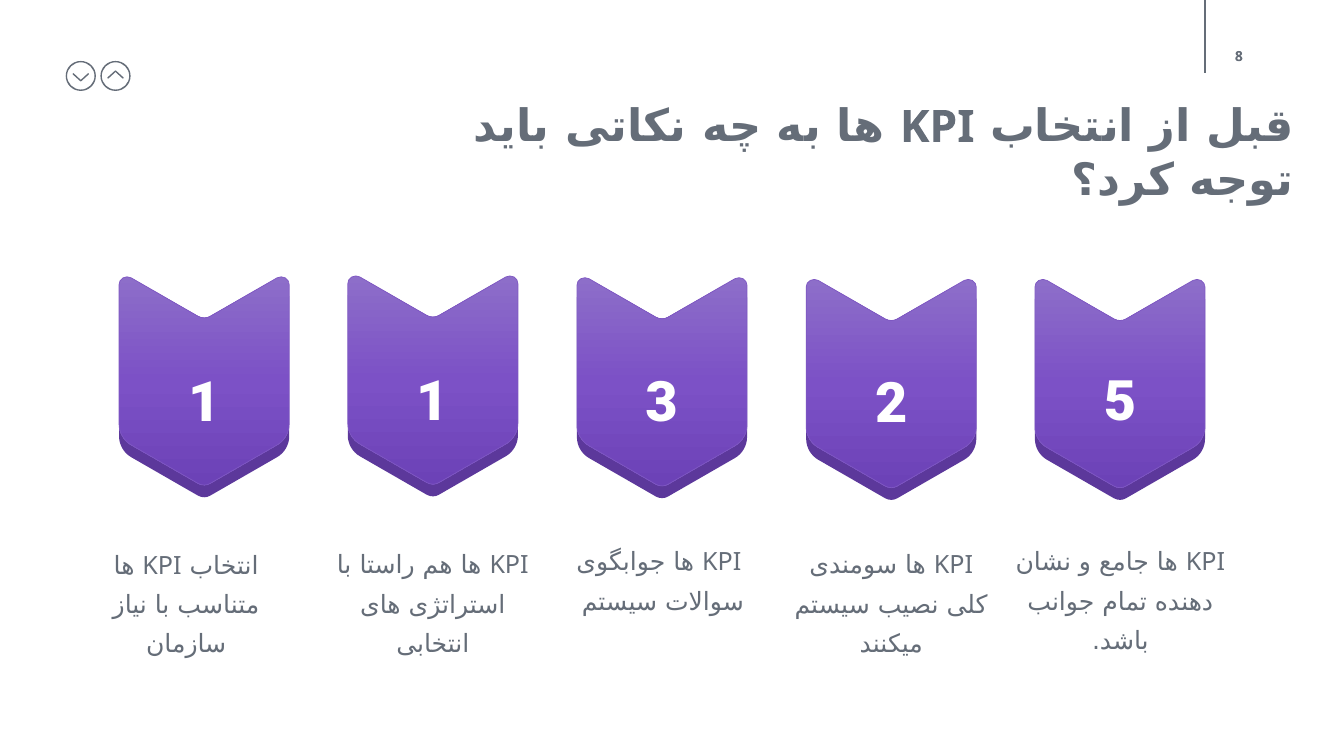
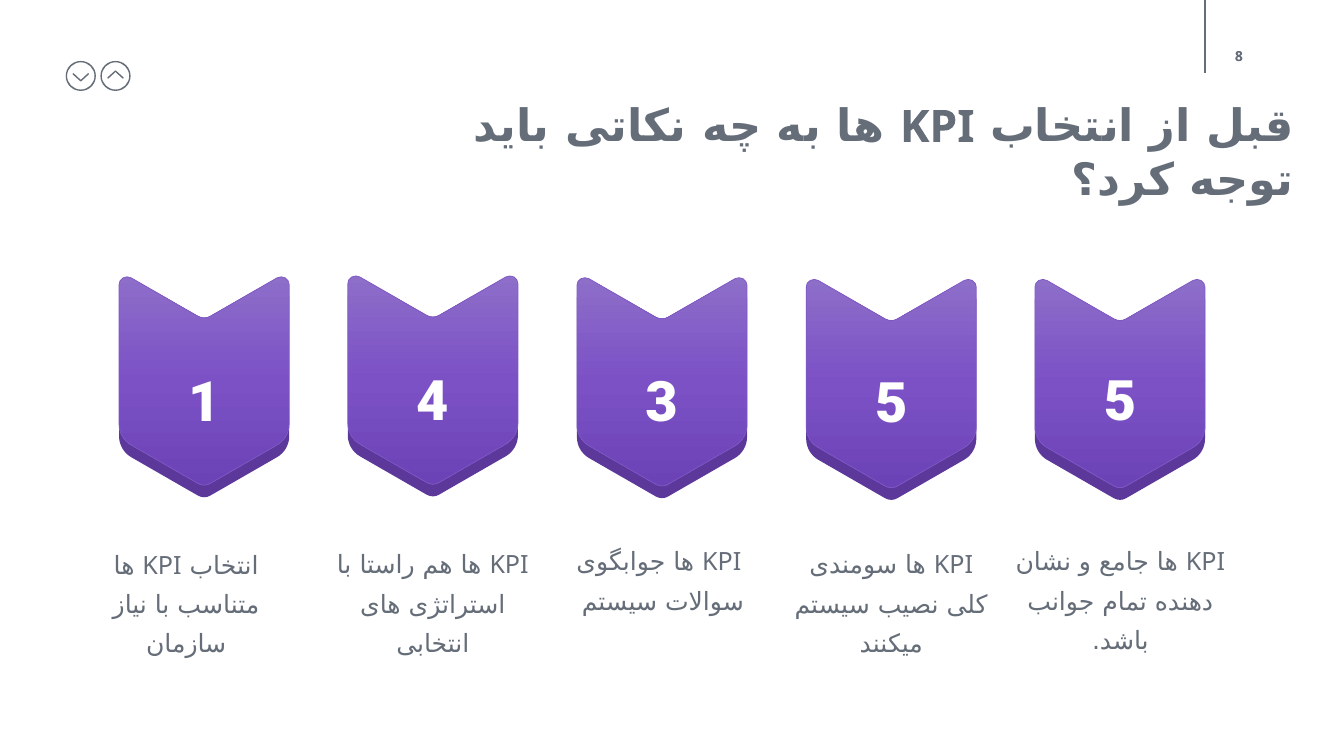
1 1: 1 -> 4 (432, 402)
3 2: 2 -> 5 (891, 405)
